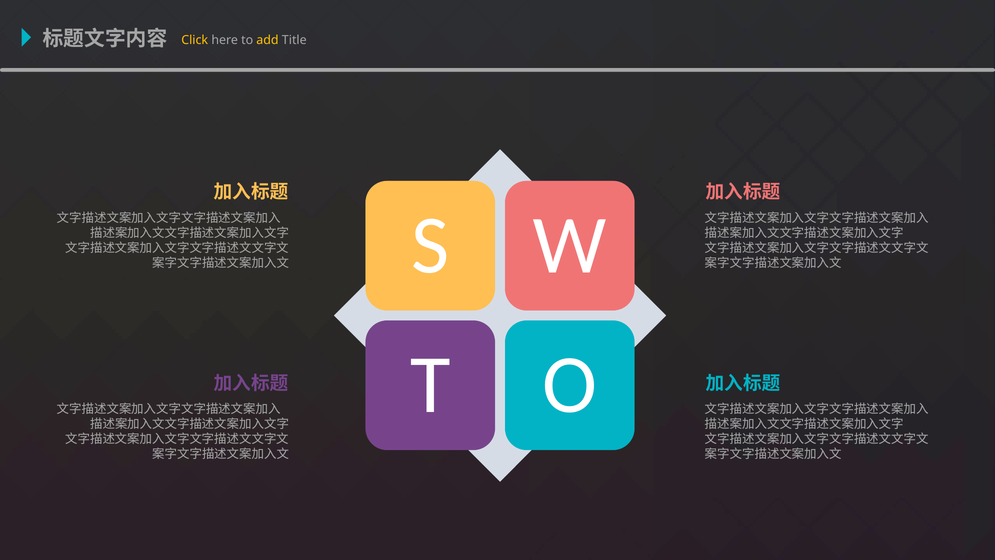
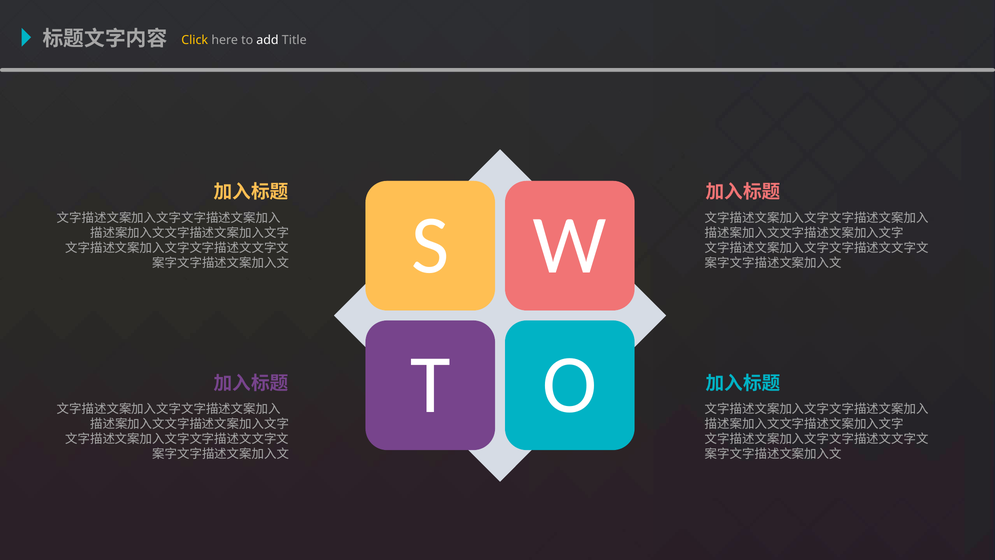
add colour: yellow -> white (267, 40)
